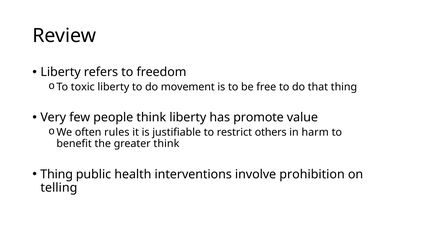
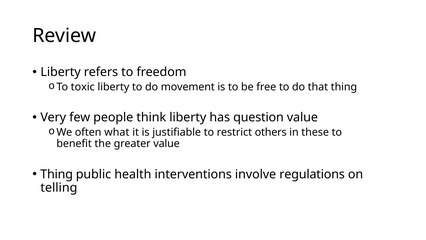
promote: promote -> question (258, 117)
rules: rules -> what (117, 132)
harm: harm -> these (315, 132)
greater think: think -> value (167, 143)
prohibition: prohibition -> regulations (312, 174)
